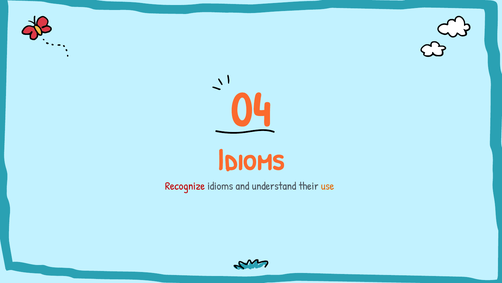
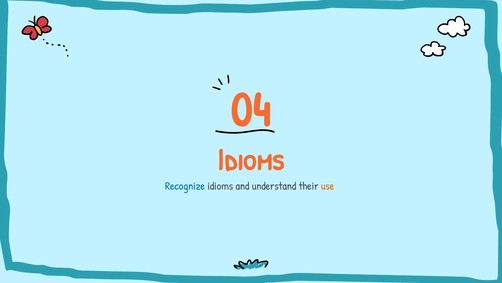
Recognize colour: red -> blue (185, 186)
